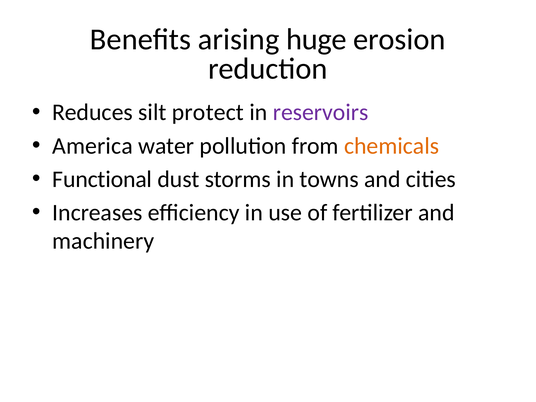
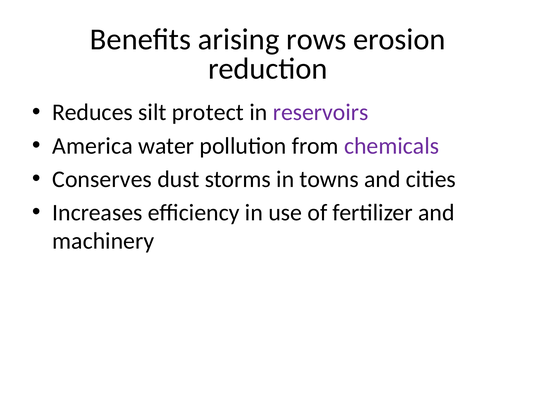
huge: huge -> rows (316, 40)
chemicals colour: orange -> purple (392, 146)
Functional: Functional -> Conserves (102, 179)
